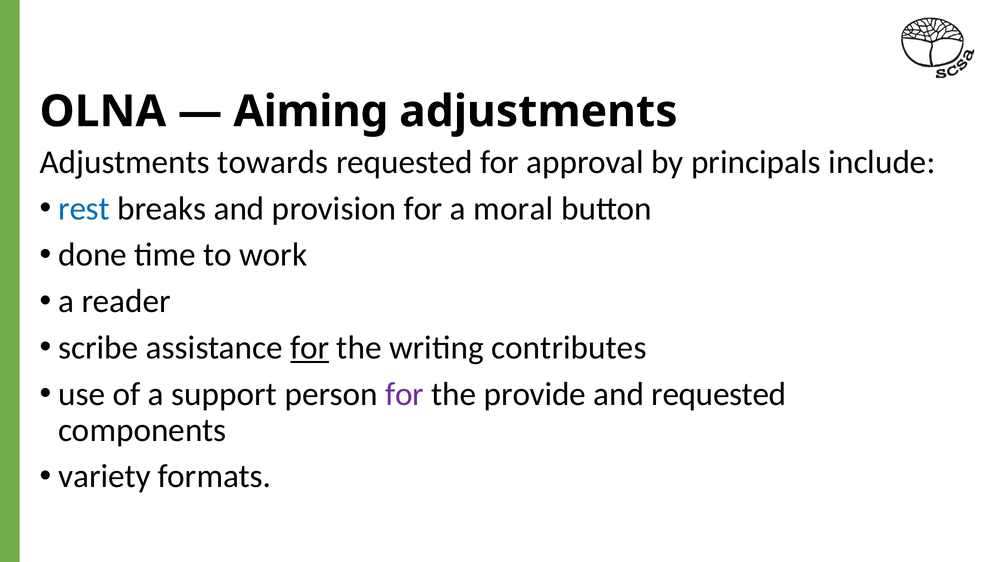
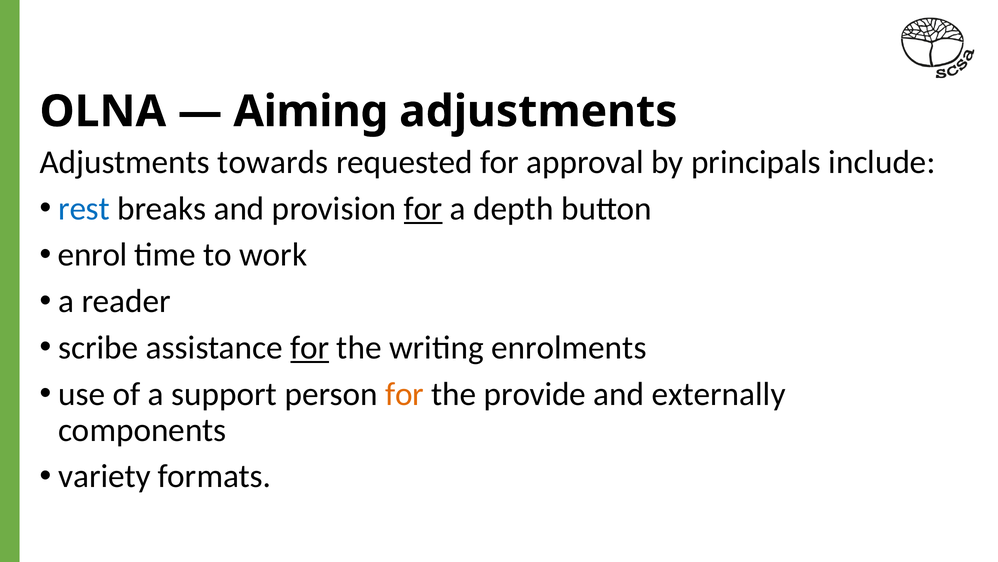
for underline: none -> present (423, 208)
moral: moral -> depth (513, 208)
done: done -> enrol (93, 255)
contributes: contributes -> enrolments (569, 347)
for colour: purple -> orange (405, 394)
and requested: requested -> externally (719, 394)
